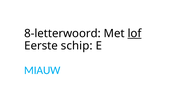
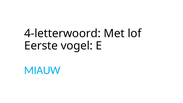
8-letterwoord: 8-letterwoord -> 4-letterwoord (62, 33)
lof underline: present -> none (135, 33)
schip: schip -> vogel (77, 46)
